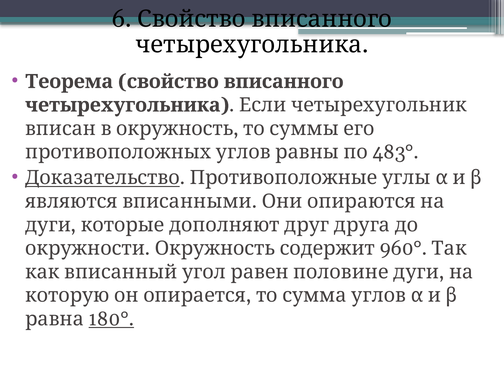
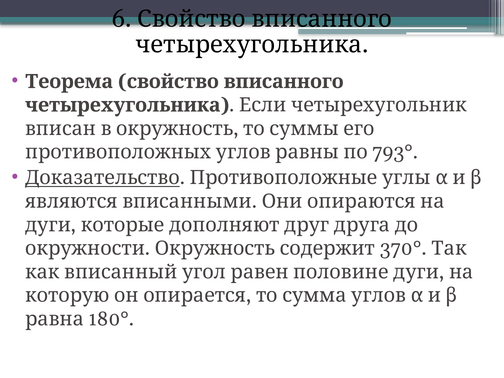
483°: 483° -> 793° (395, 152)
960°: 960° -> 370° (403, 248)
180° underline: present -> none (111, 319)
